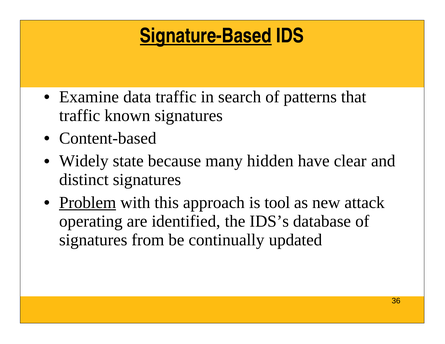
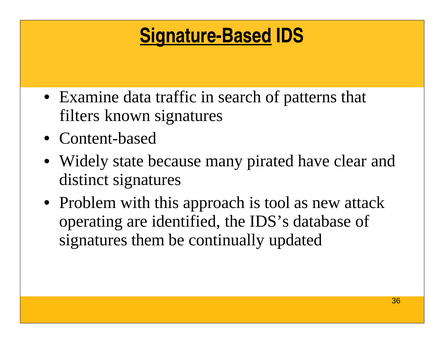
traffic: traffic -> filters (80, 116)
hidden: hidden -> pirated (270, 161)
Problem underline: present -> none (88, 202)
from: from -> them (148, 240)
